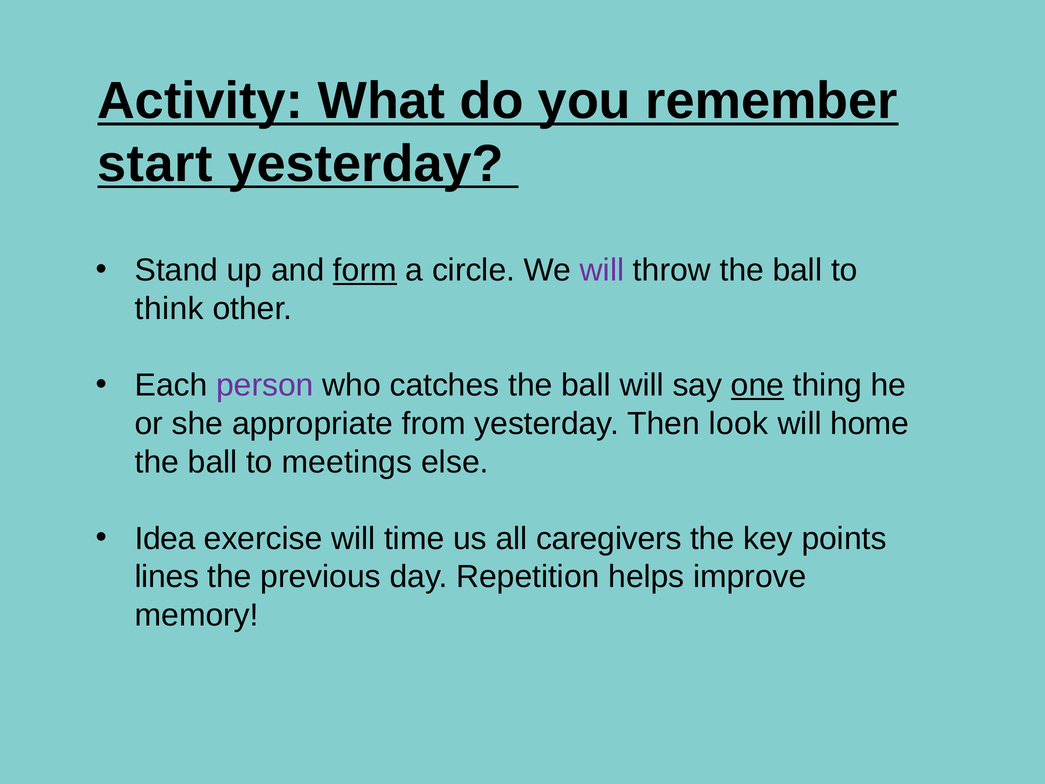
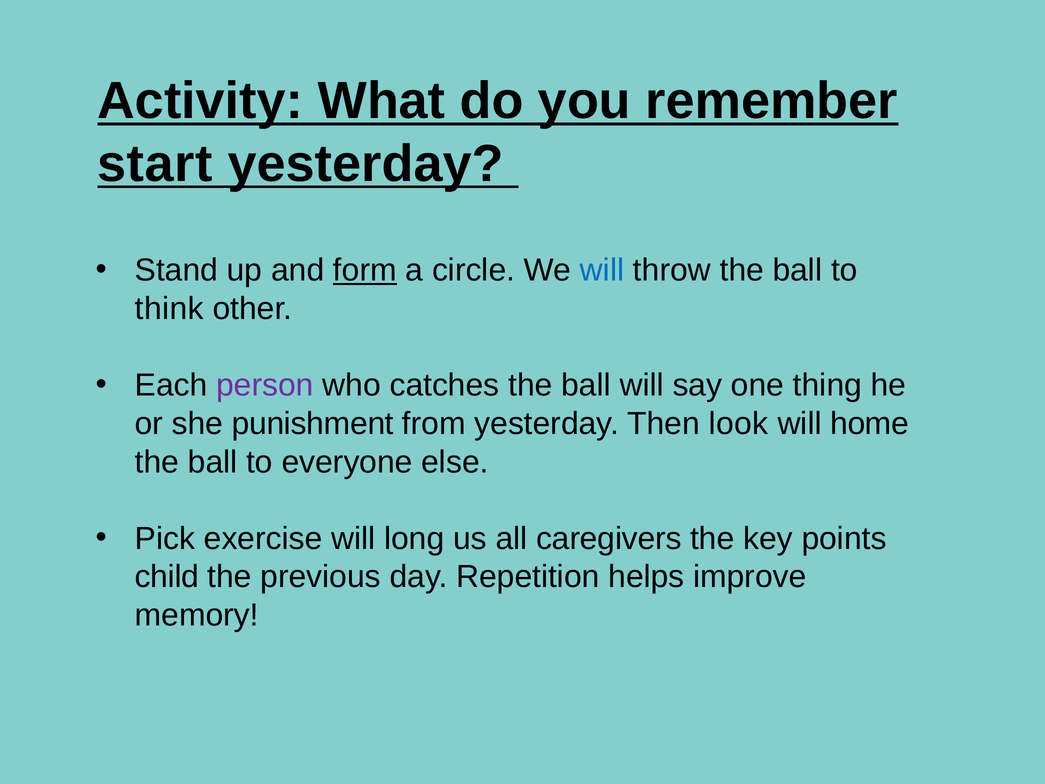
will colour: purple -> blue (602, 270)
one underline: present -> none (758, 385)
appropriate: appropriate -> punishment (313, 424)
meetings: meetings -> everyone (347, 462)
Idea: Idea -> Pick (165, 538)
time: time -> long (414, 538)
lines: lines -> child (167, 577)
